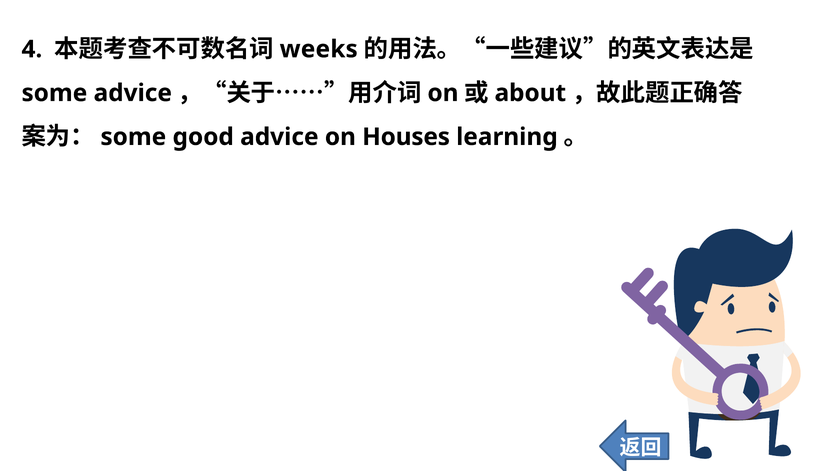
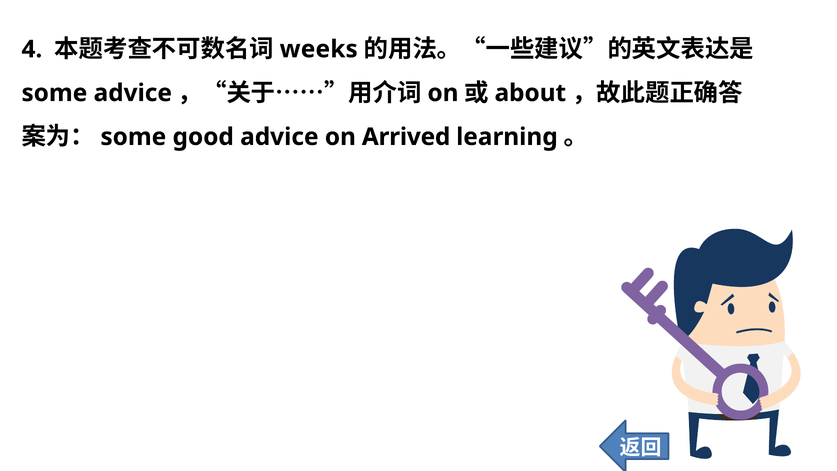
Houses: Houses -> Arrived (406, 137)
